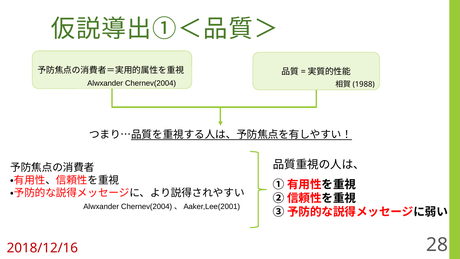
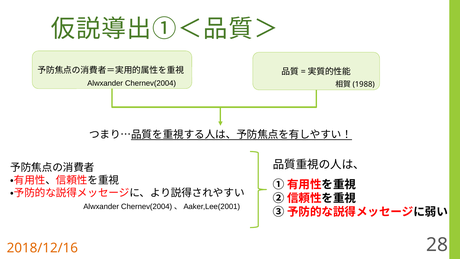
2018/12/16 colour: red -> orange (42, 248)
